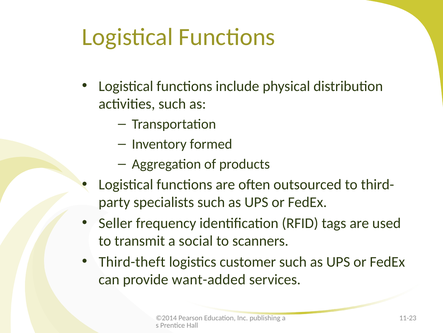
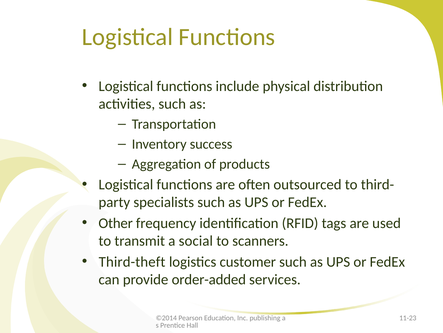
formed: formed -> success (211, 144)
Seller: Seller -> Other (116, 223)
want-added: want-added -> order-added (209, 279)
